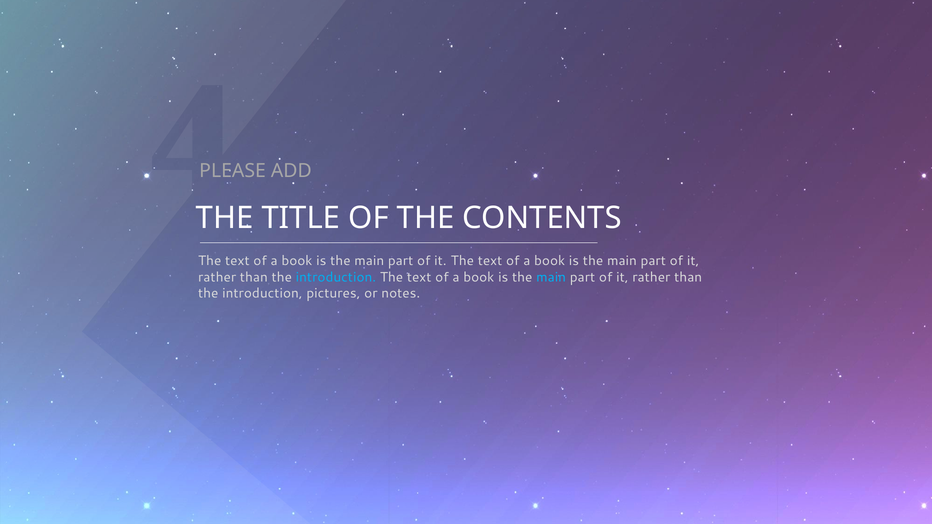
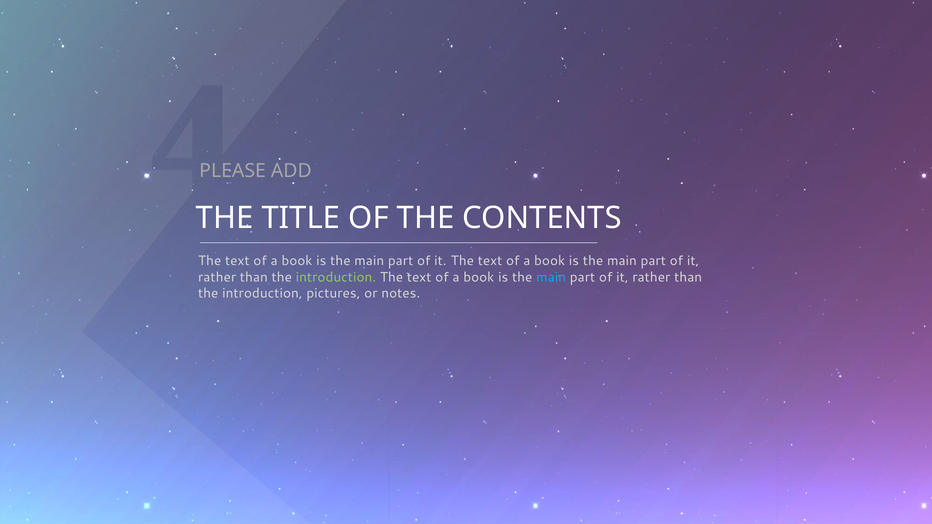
introduction colour: light blue -> light green (336, 277)
